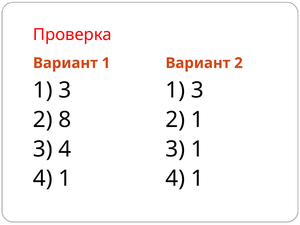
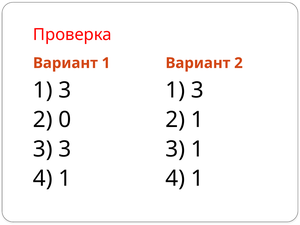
8: 8 -> 0 (65, 120)
3 4: 4 -> 3 (65, 149)
